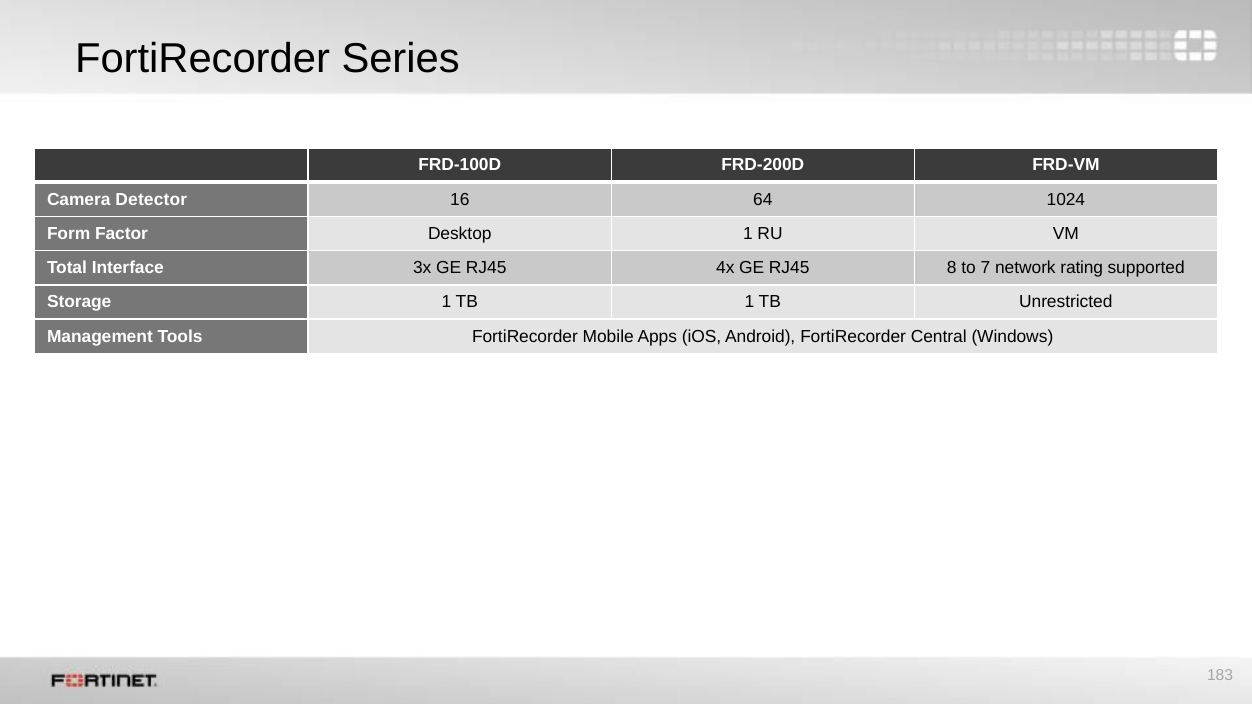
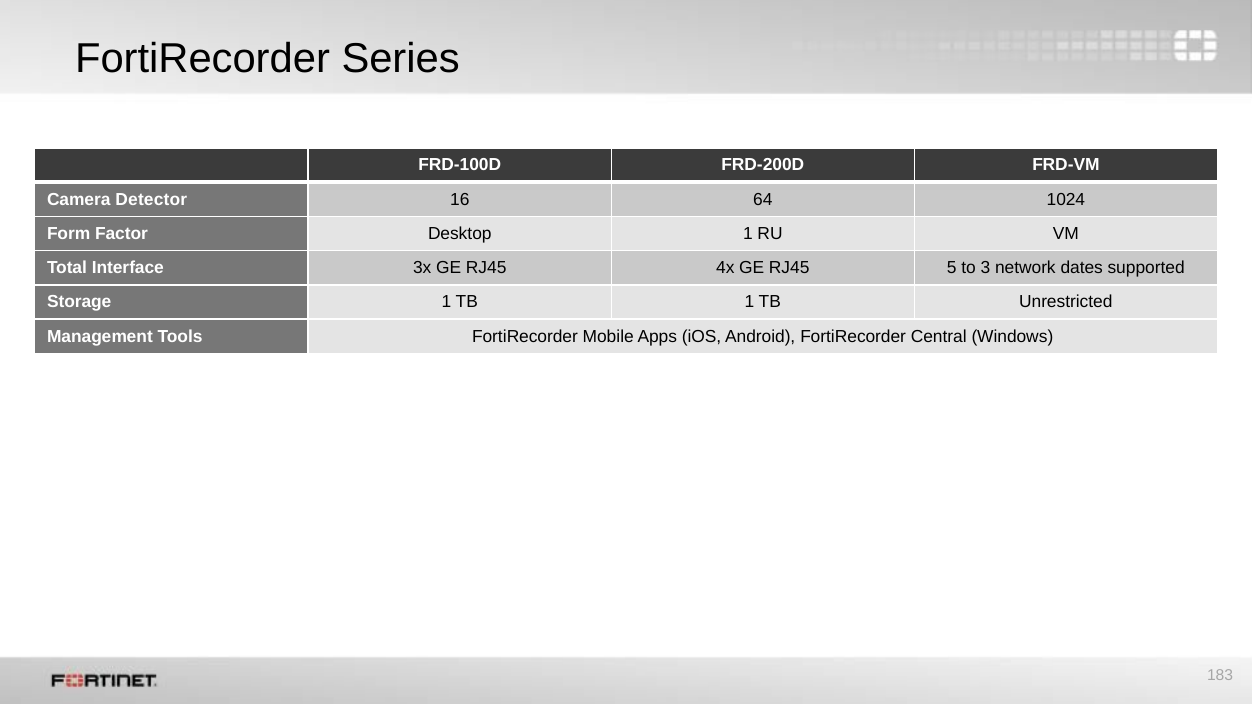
8: 8 -> 5 (952, 268)
7: 7 -> 3 (985, 268)
rating: rating -> dates (1082, 268)
